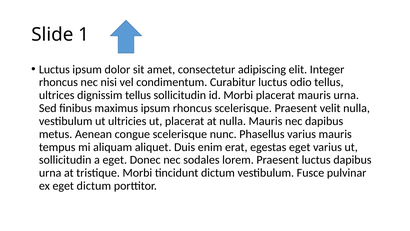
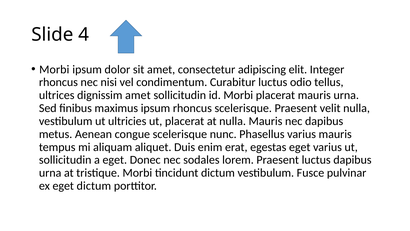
1: 1 -> 4 (84, 34)
Luctus: Luctus -> Morbi (54, 69)
dignissim tellus: tellus -> amet (138, 95)
